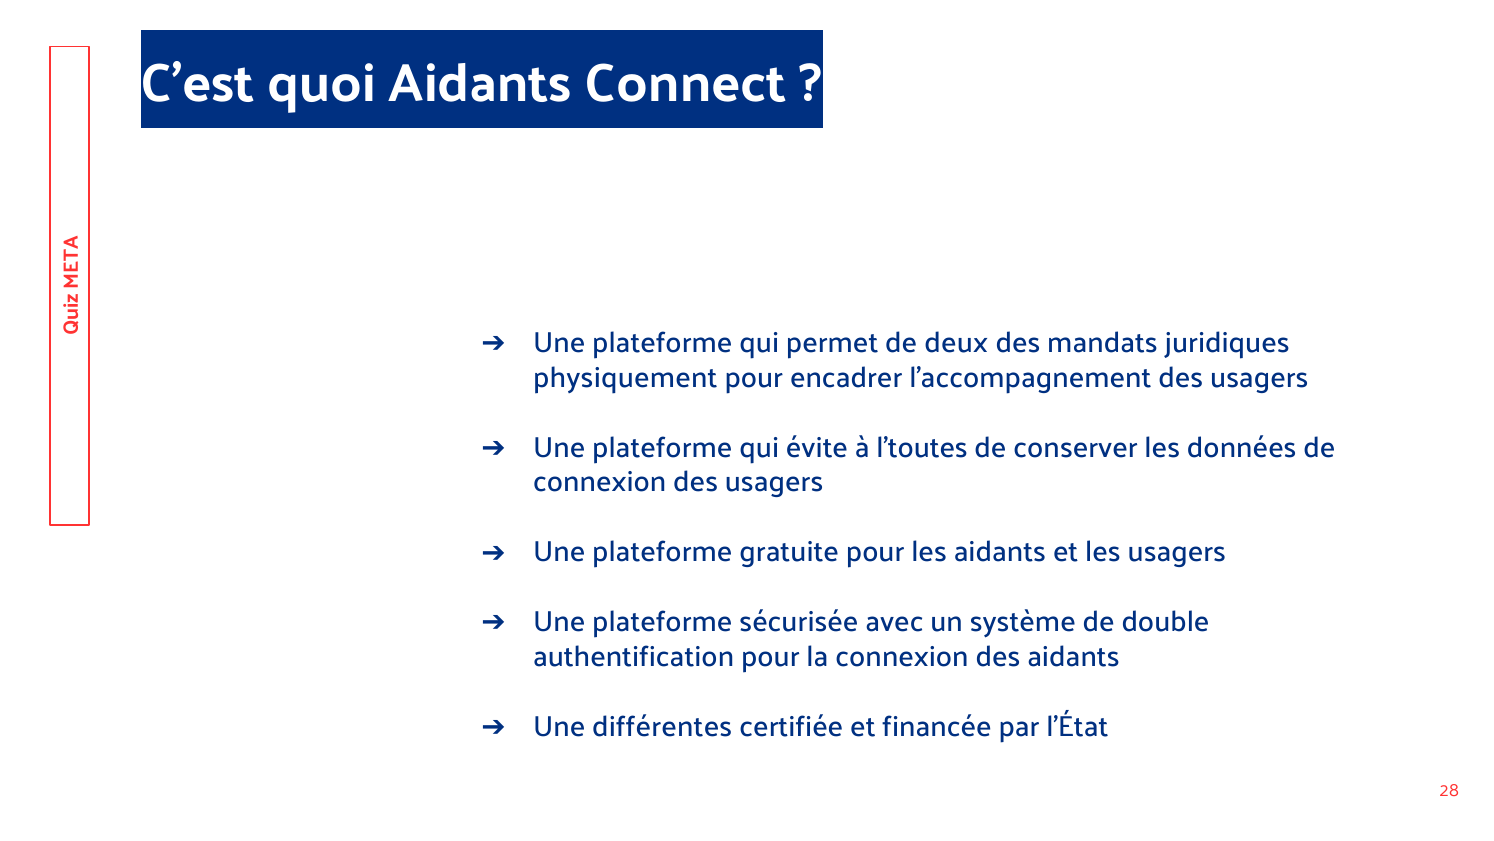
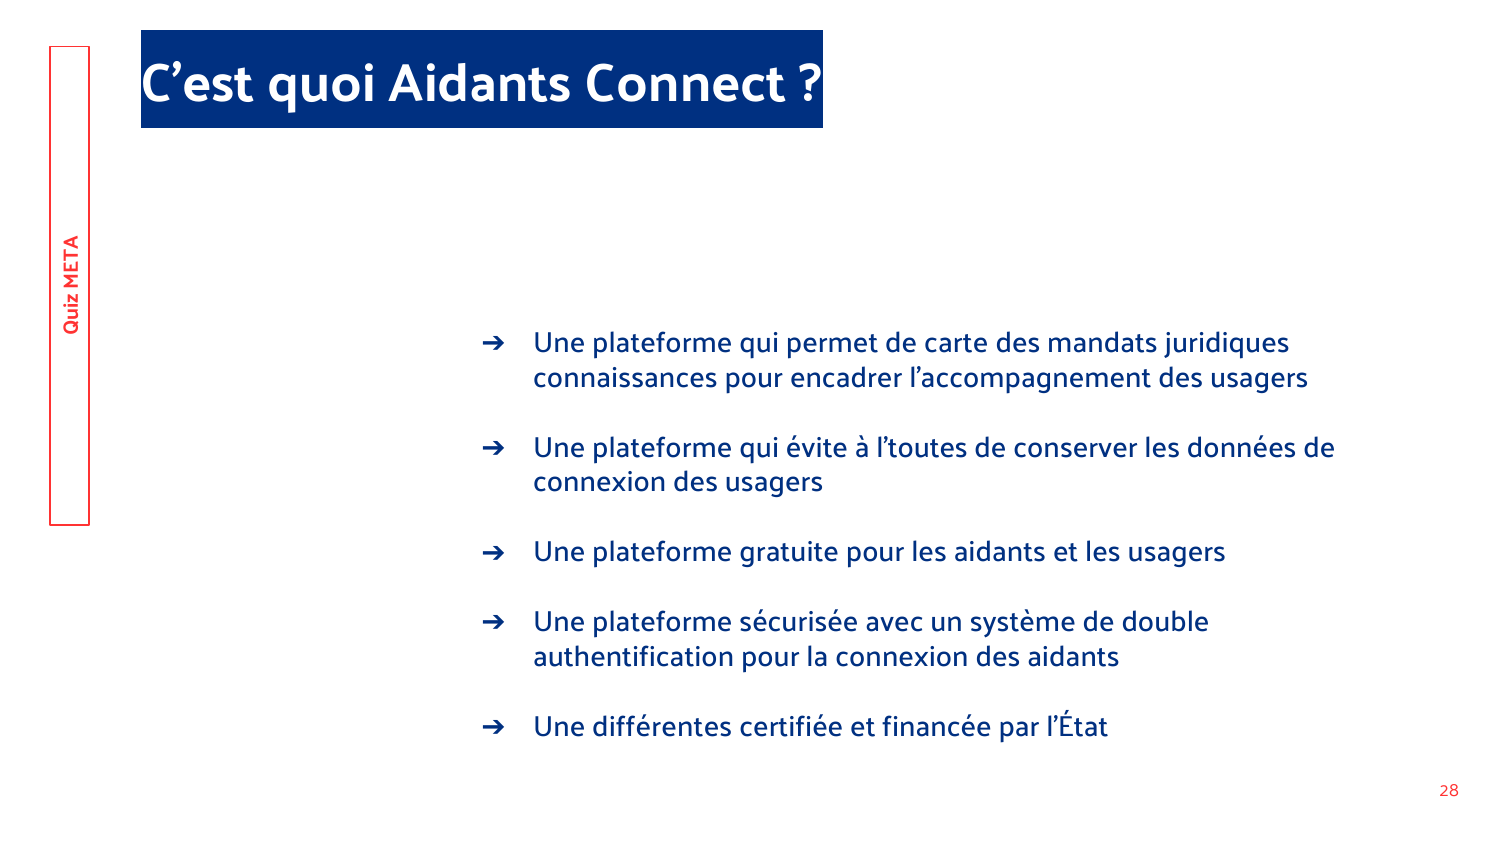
deux: deux -> carte (956, 343)
physiquement: physiquement -> connaissances (625, 377)
